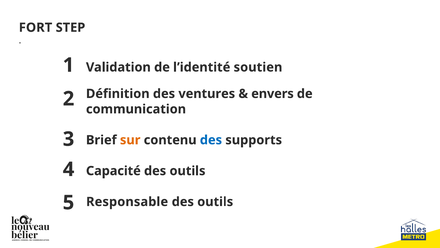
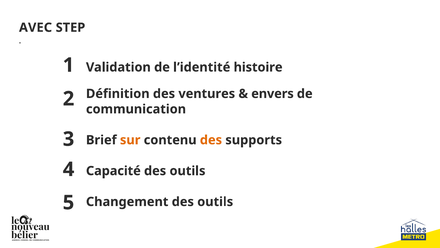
FORT: FORT -> AVEC (36, 28)
soutien: soutien -> histoire (258, 67)
des colour: blue -> orange (211, 140)
Responsable: Responsable -> Changement (127, 201)
